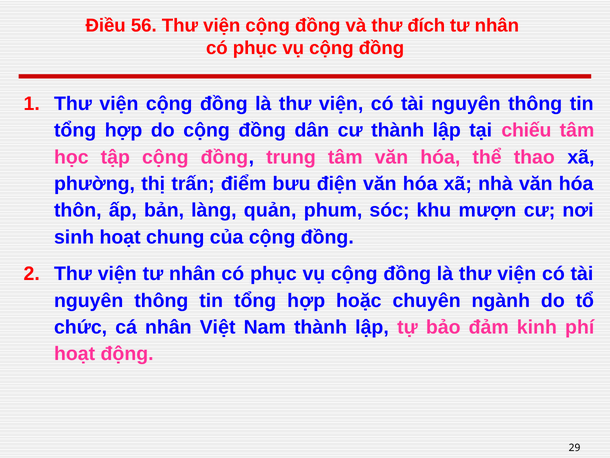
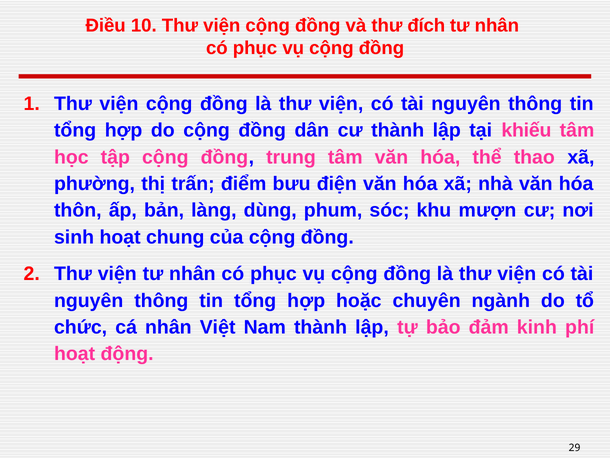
56: 56 -> 10 (144, 26)
chiếu: chiếu -> khiếu (526, 130)
quản: quản -> dùng (270, 210)
